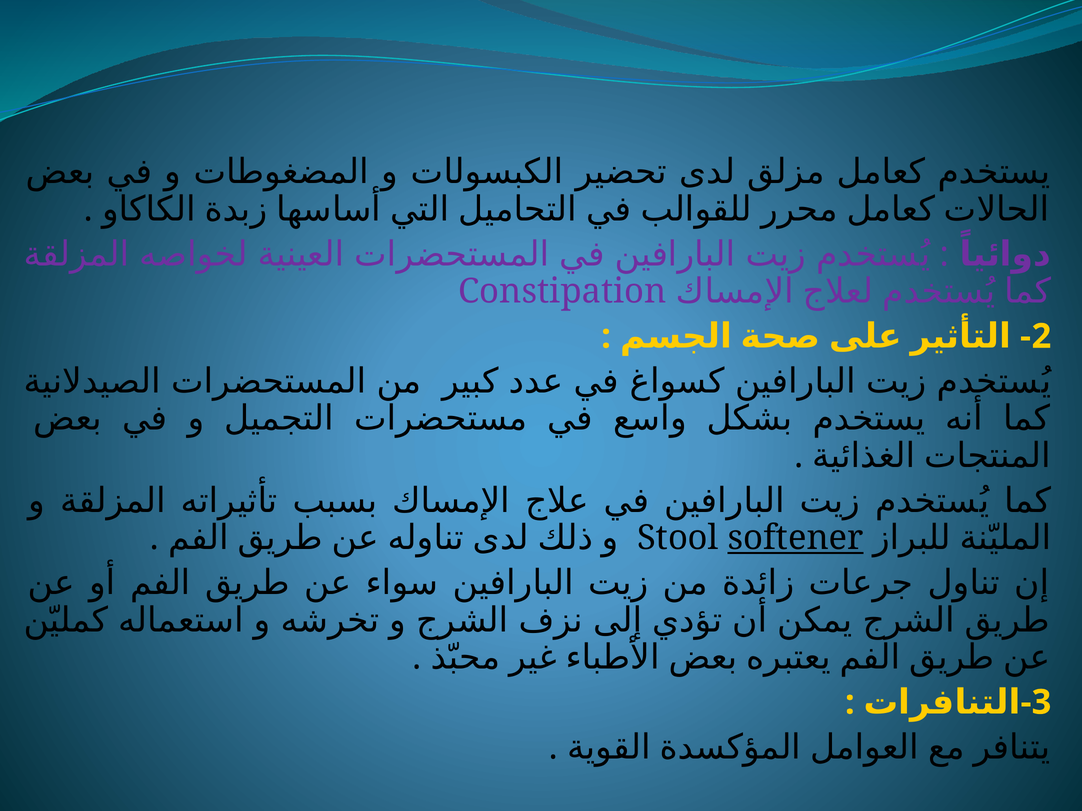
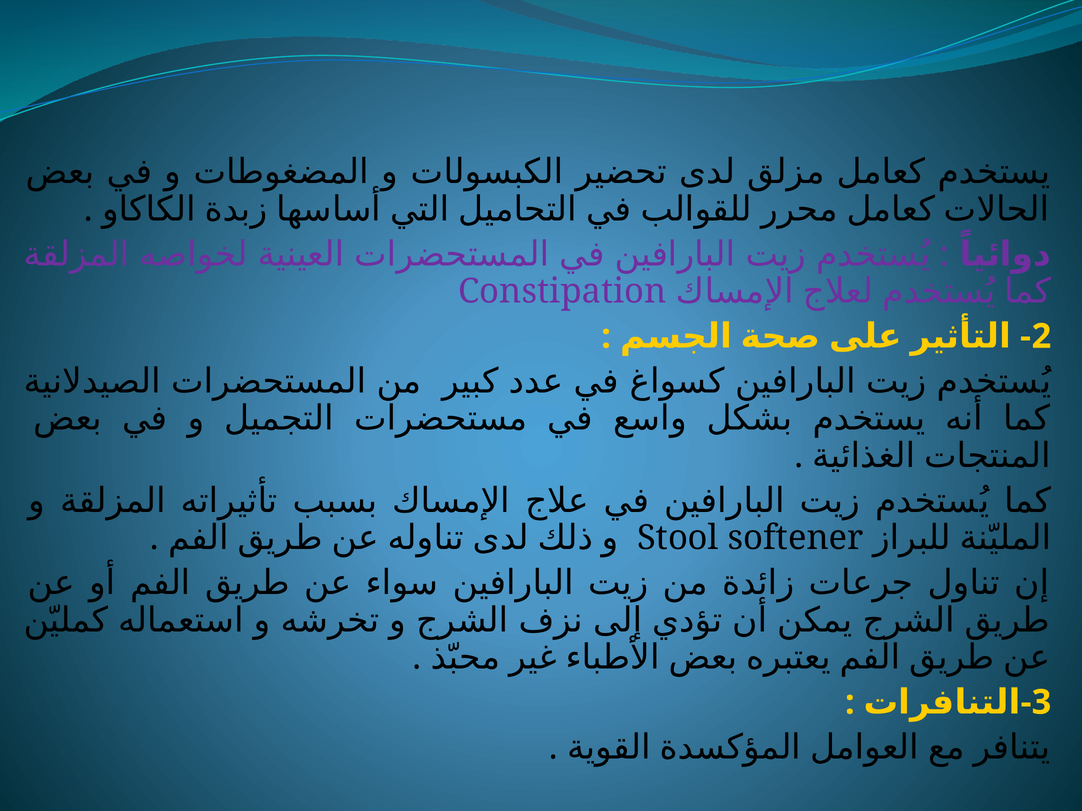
softener underline: present -> none (796, 538)
